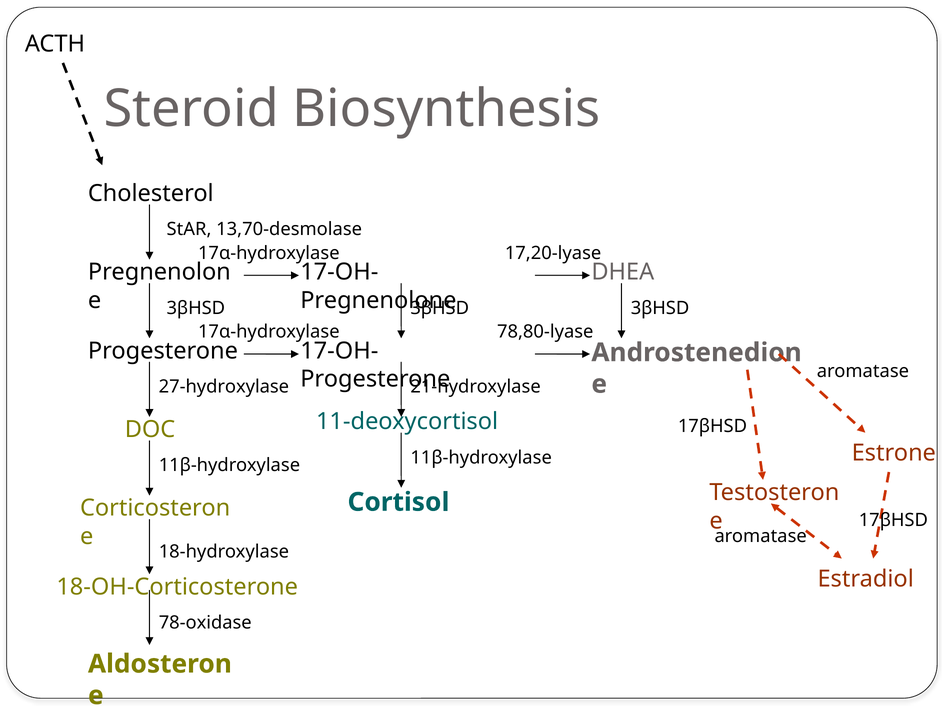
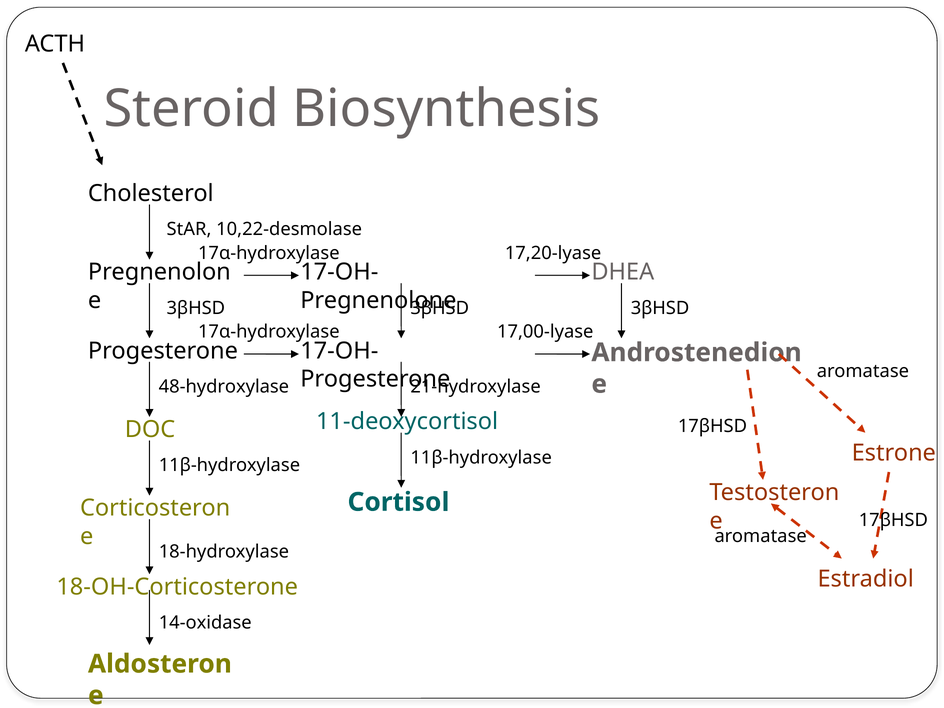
13,70-desmolase: 13,70-desmolase -> 10,22-desmolase (289, 229)
78,80-lyase: 78,80-lyase -> 17,00-lyase (545, 332)
27-hydroxylase: 27-hydroxylase -> 48-hydroxylase (224, 387)
78-oxidase: 78-oxidase -> 14-oxidase (205, 623)
